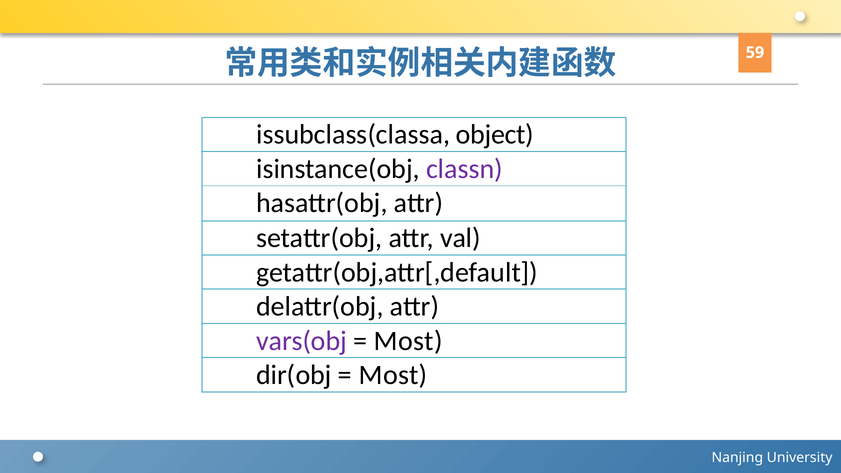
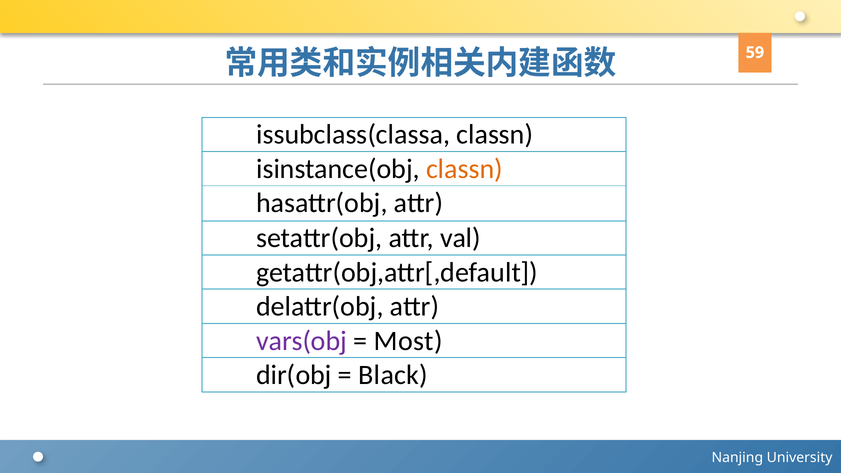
issubclass(classa object: object -> classn (495, 135)
classn colour: purple -> orange (465, 169)
Most: Most -> Black (393, 375)
